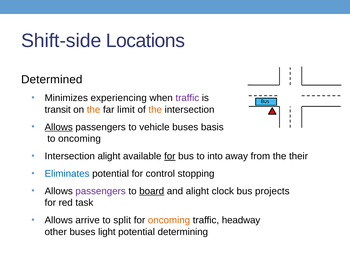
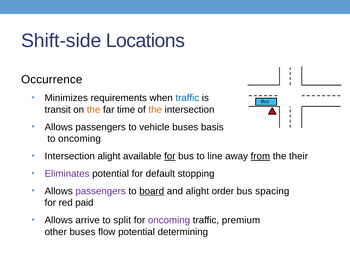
Determined: Determined -> Occurrence (52, 80)
experiencing: experiencing -> requirements (119, 98)
traffic colour: purple -> blue (187, 98)
limit: limit -> time (126, 110)
Allows underline: present -> none (59, 127)
into: into -> line (215, 156)
from underline: none -> present (260, 156)
Eliminates colour: blue -> purple (67, 174)
control: control -> default (160, 174)
clock: clock -> order (223, 192)
projects: projects -> spacing (272, 192)
task: task -> paid (84, 203)
oncoming colour: orange -> purple (169, 221)
headway: headway -> premium (241, 221)
light: light -> flow (107, 232)
